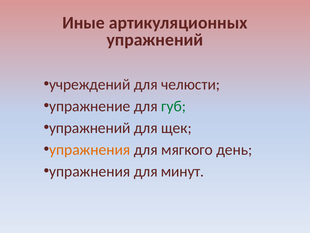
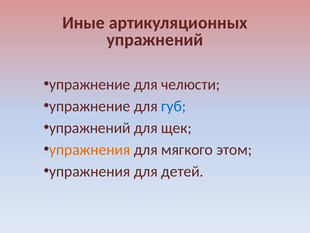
учреждений: учреждений -> упражнение (90, 84)
губ colour: green -> blue (174, 106)
день: день -> этом (234, 149)
минут: минут -> детей (182, 171)
